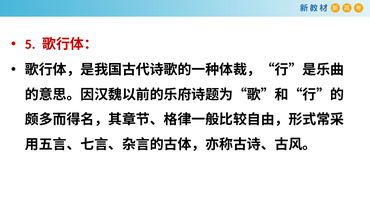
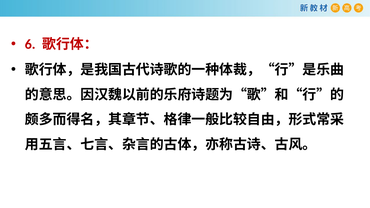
5: 5 -> 6 (30, 44)
